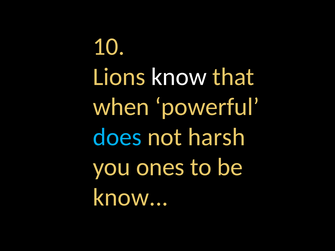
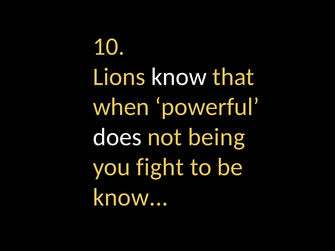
does colour: light blue -> white (117, 137)
harsh: harsh -> being (217, 137)
ones: ones -> fight (160, 167)
